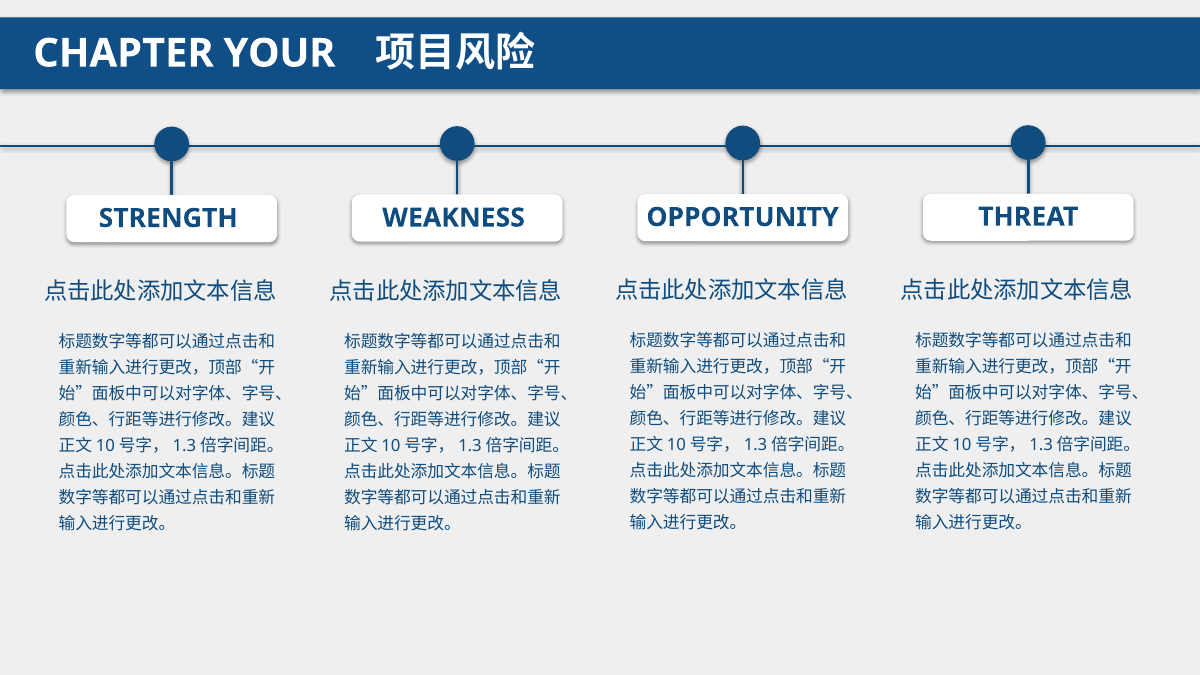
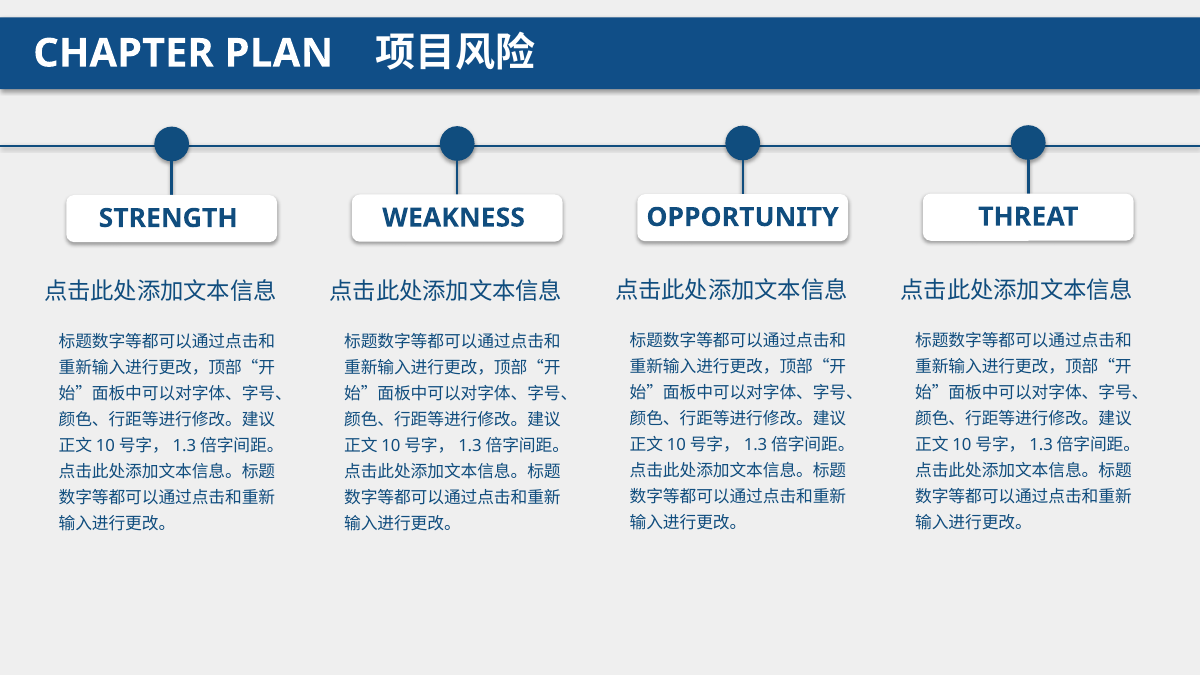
YOUR: YOUR -> PLAN (279, 53)
